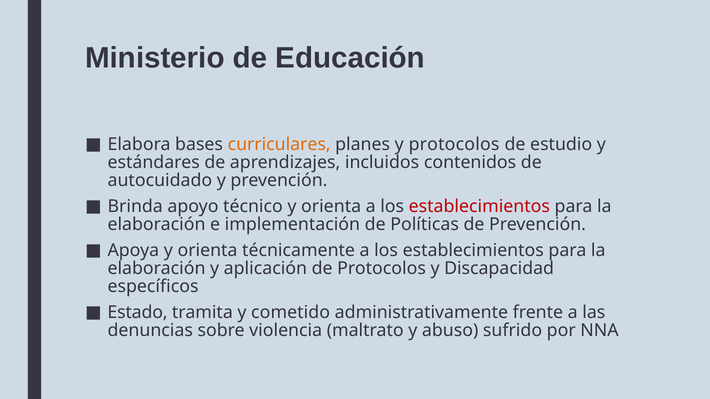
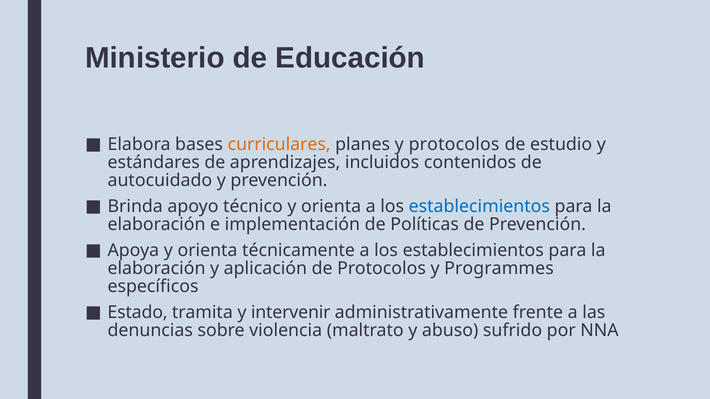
establecimientos colour: red -> blue (479, 206)
Discapacidad: Discapacidad -> Programmes (499, 268)
cometido: cometido -> intervenir (291, 312)
